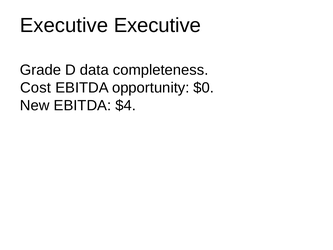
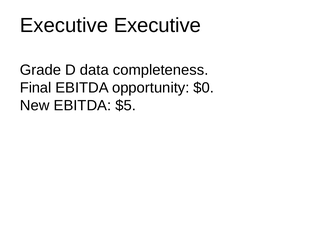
Cost: Cost -> Final (36, 88)
$4: $4 -> $5 (126, 105)
